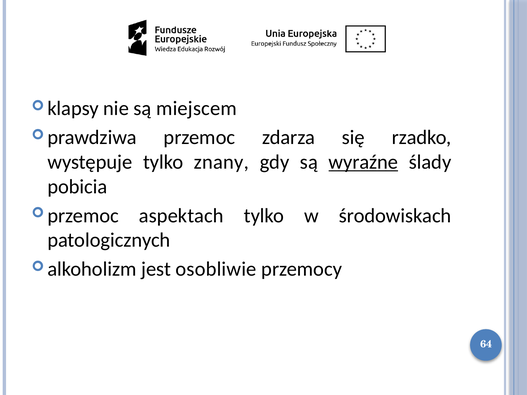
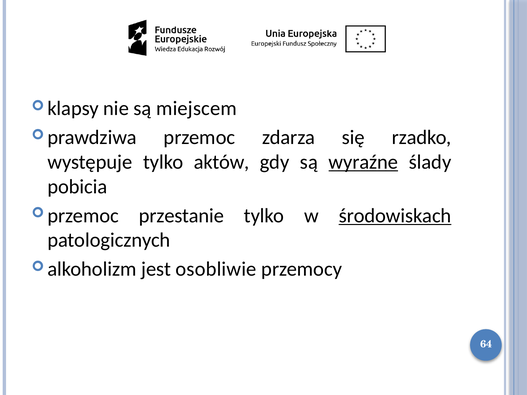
znany: znany -> aktów (222, 162)
aspektach: aspektach -> przestanie (181, 216)
środowiskach underline: none -> present (395, 216)
